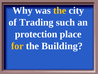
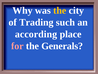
protection: protection -> according (36, 34)
for colour: yellow -> pink (17, 46)
Building: Building -> Generals (62, 46)
